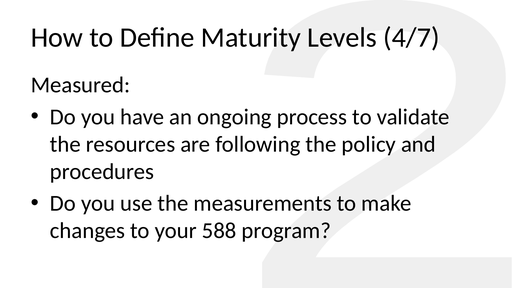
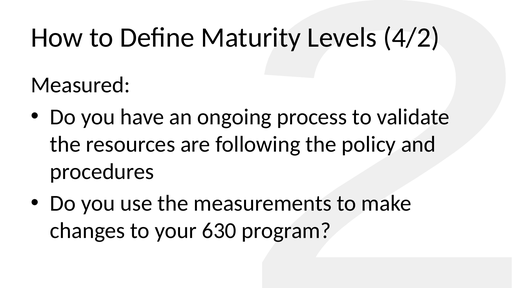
4/7: 4/7 -> 4/2 (411, 37)
588: 588 -> 630 (219, 231)
